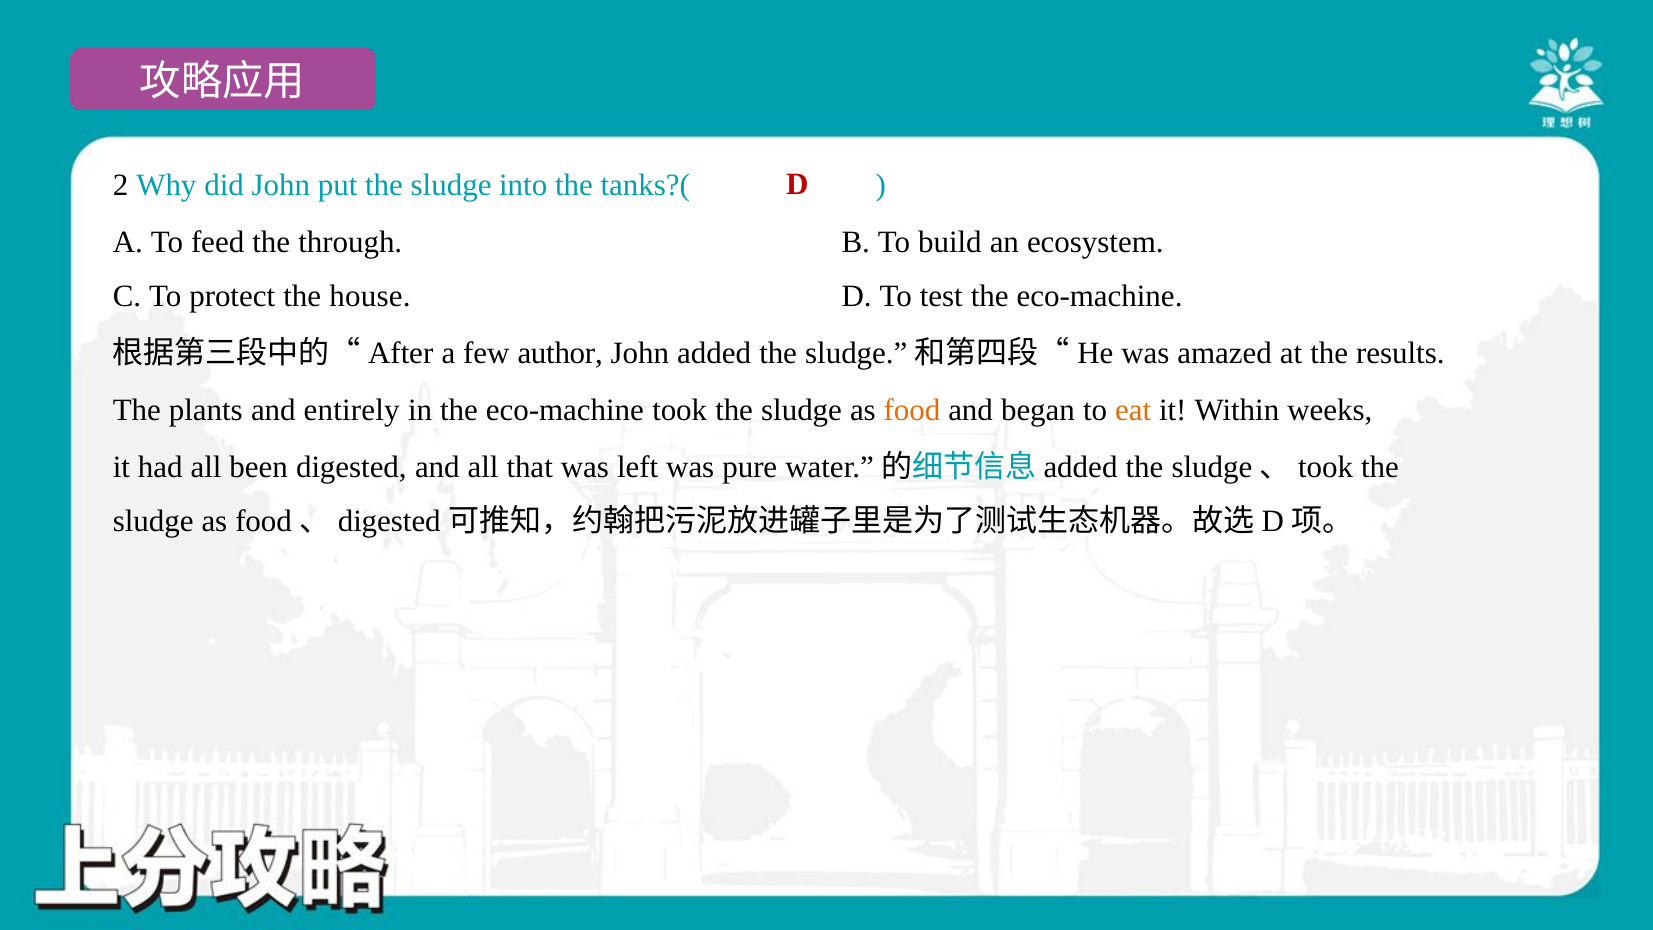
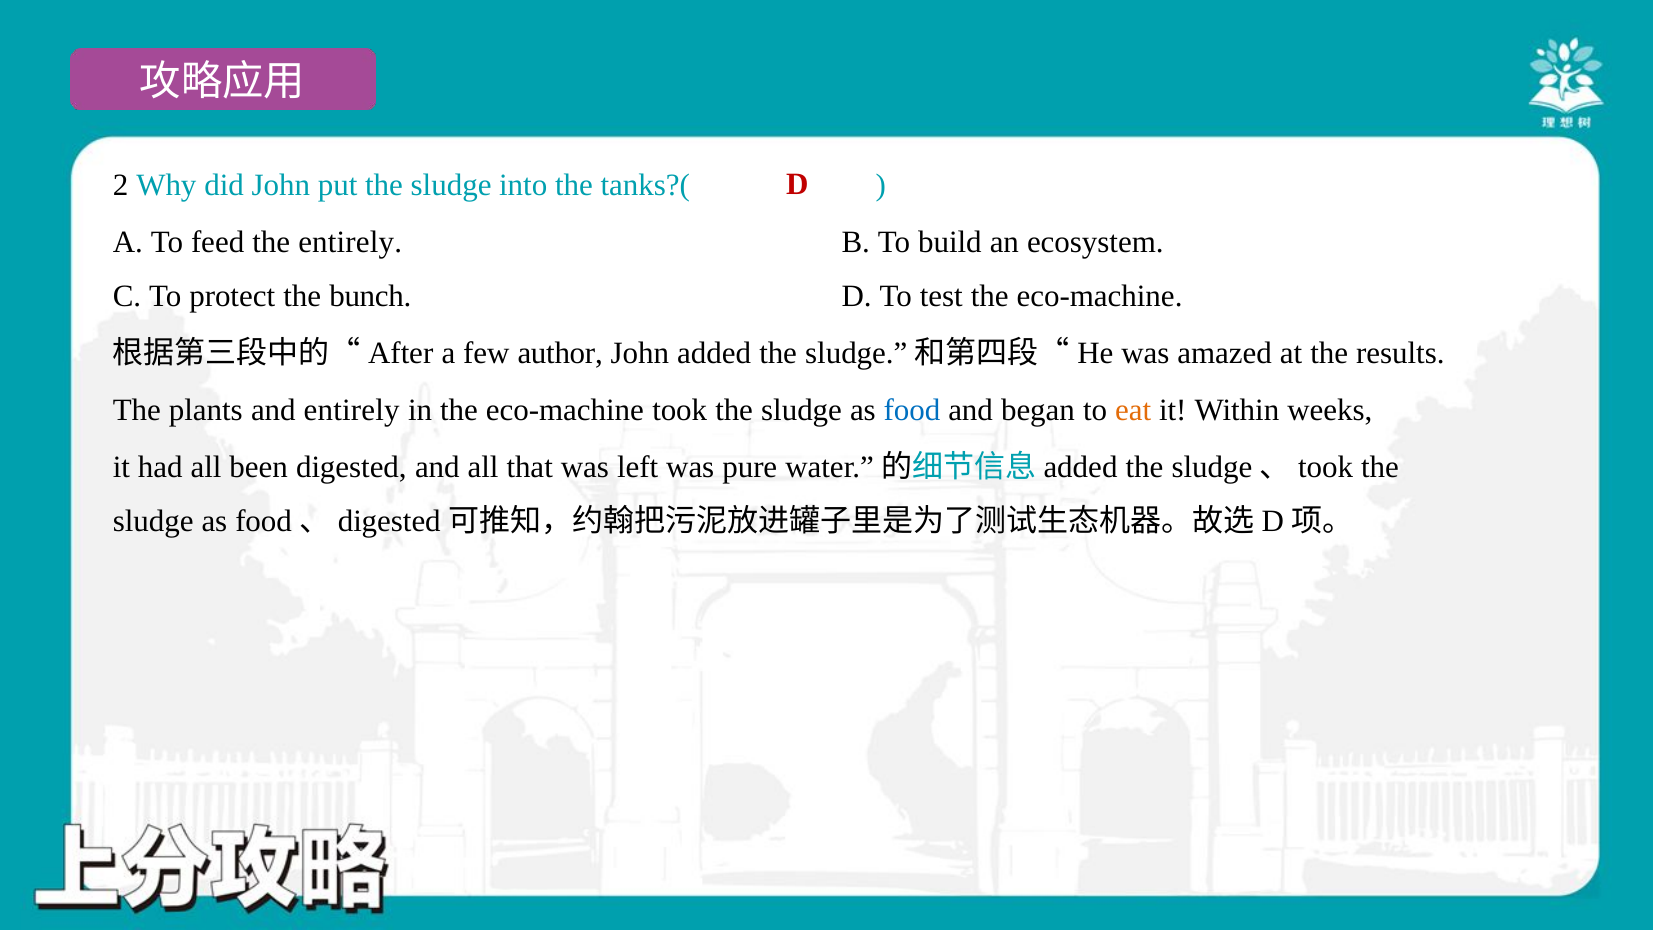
the through: through -> entirely (350, 243)
house: house -> bunch (370, 296)
food colour: orange -> blue (912, 410)
